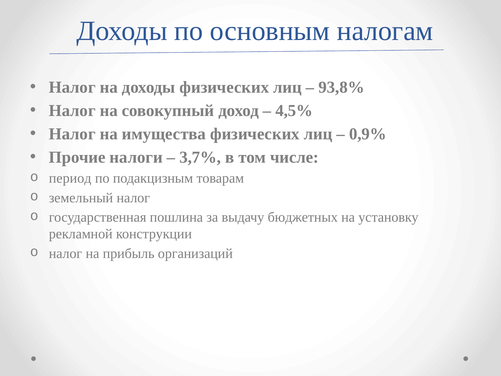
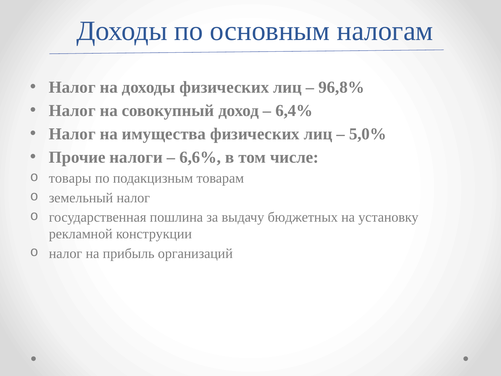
93,8%: 93,8% -> 96,8% (341, 87)
4,5%: 4,5% -> 6,4% (294, 111)
0,9%: 0,9% -> 5,0% (368, 134)
3,7%: 3,7% -> 6,6% (200, 157)
период: период -> товары (70, 178)
